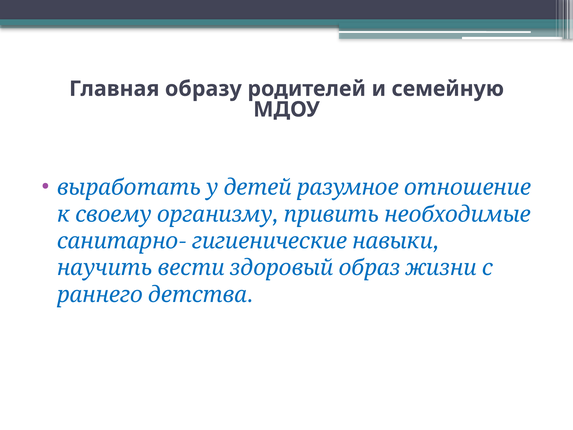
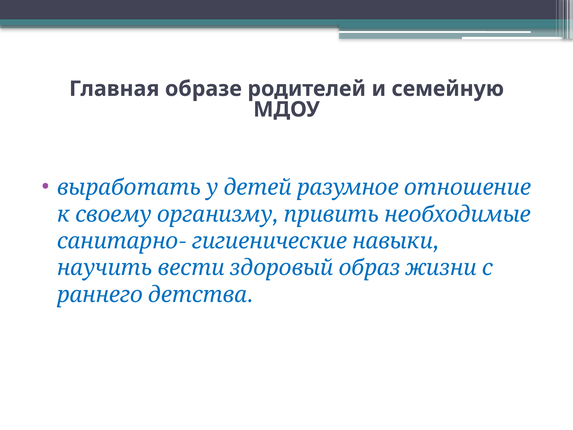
образу: образу -> образе (203, 89)
